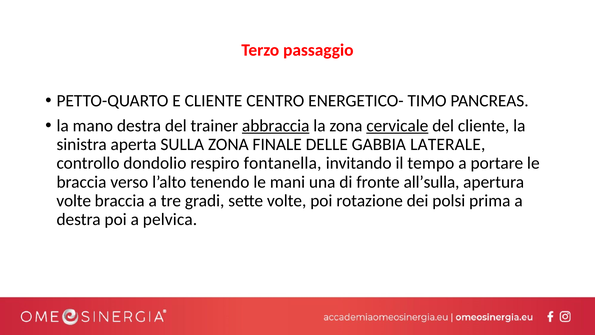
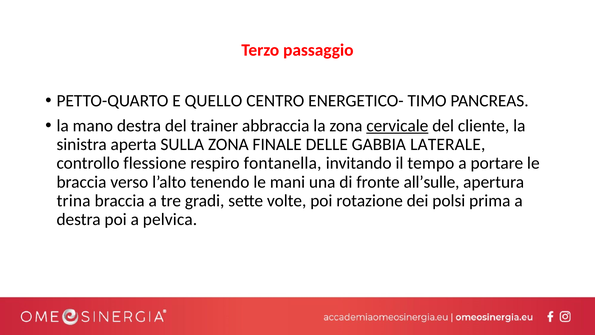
E CLIENTE: CLIENTE -> QUELLO (213, 101)
abbraccia underline: present -> none (276, 126)
dondolio: dondolio -> flessione (155, 163)
all’sulla: all’sulla -> all’sulle (432, 182)
volte: volte -> trina (74, 201)
